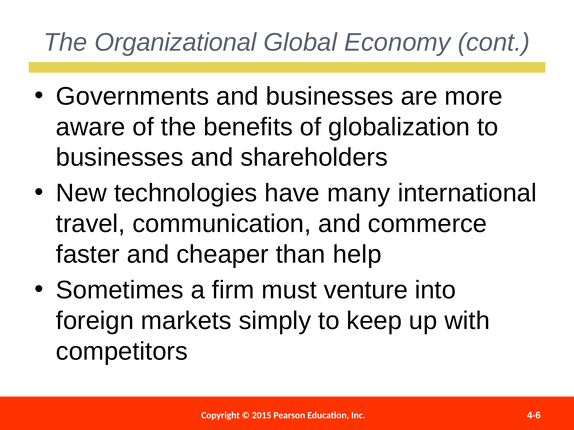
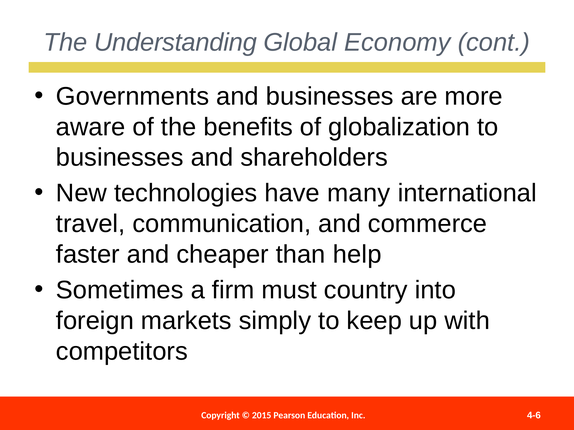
Organizational: Organizational -> Understanding (176, 42)
venture: venture -> country (366, 290)
